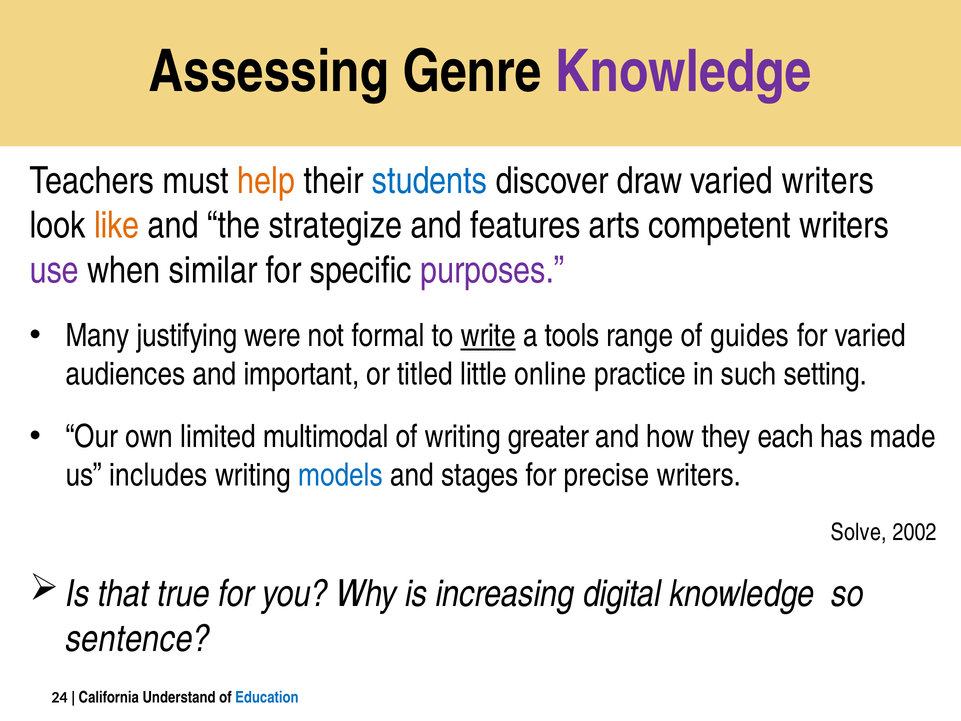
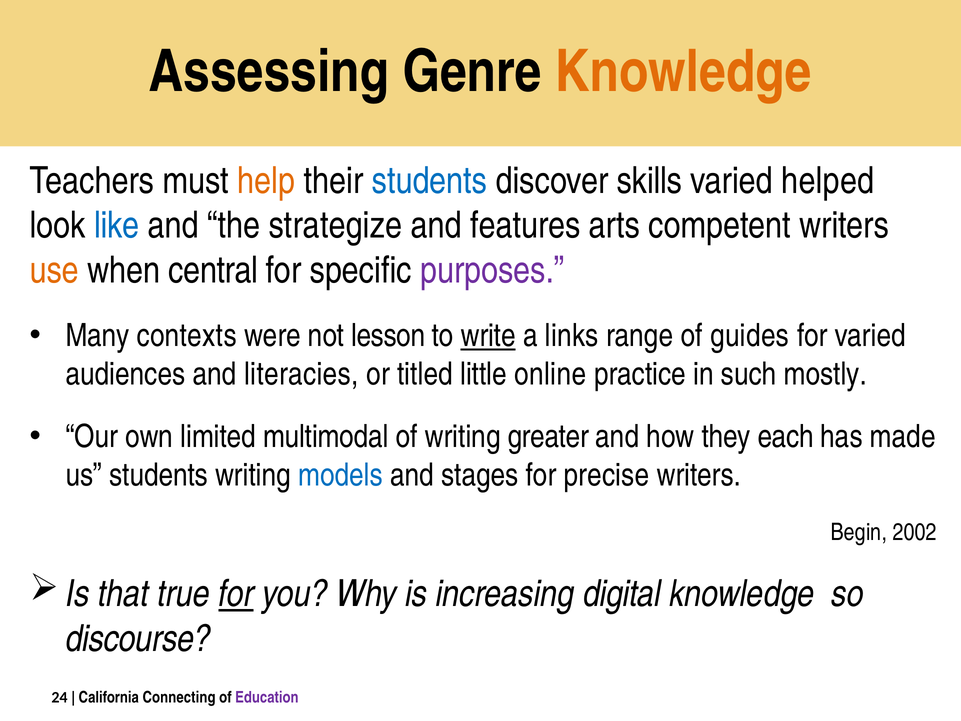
Knowledge colour: purple -> orange (683, 72)
draw: draw -> skills (649, 181)
varied writers: writers -> helped (828, 181)
like colour: orange -> blue (117, 225)
use colour: purple -> orange (54, 270)
similar: similar -> central (213, 270)
justifying: justifying -> contexts (187, 336)
formal: formal -> lesson (388, 336)
tools: tools -> links (572, 336)
important: important -> literacies (301, 374)
setting: setting -> mostly (825, 374)
us includes: includes -> students (159, 475)
Solve: Solve -> Begin (859, 532)
for underline: none -> present (236, 594)
sentence: sentence -> discourse (138, 639)
Understand: Understand -> Connecting (179, 697)
Education colour: blue -> purple (267, 697)
